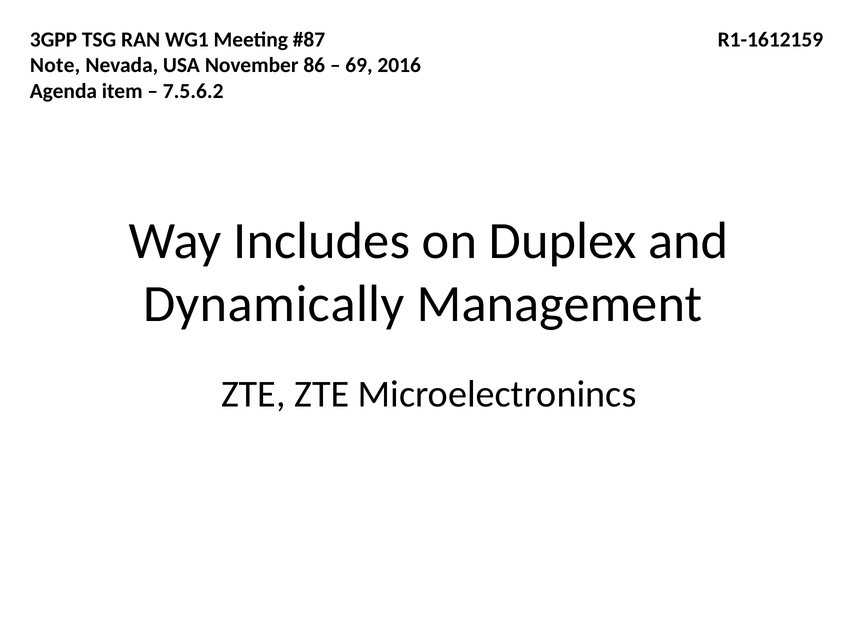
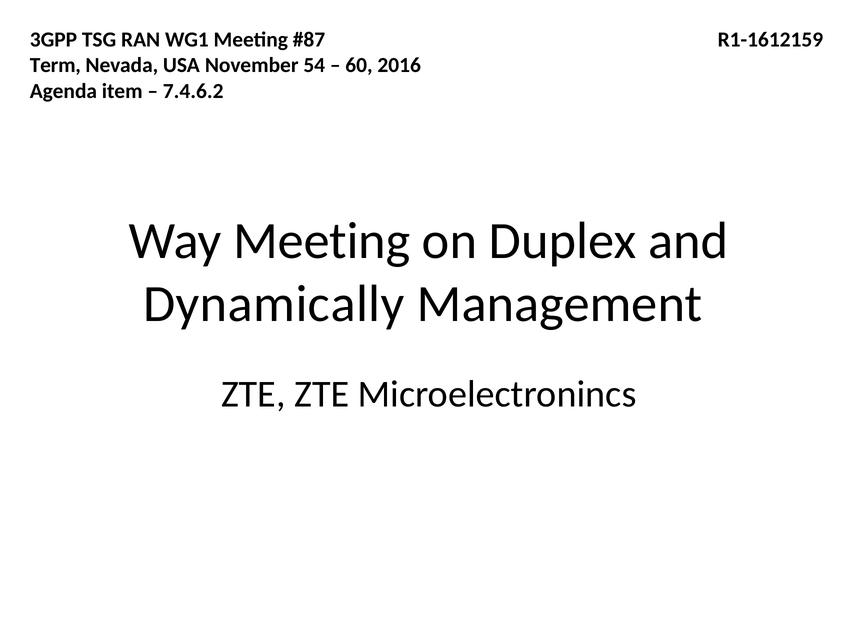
Note: Note -> Term (55, 65)
86: 86 -> 54 (314, 65)
69: 69 -> 60 (359, 65)
7.5.6.2: 7.5.6.2 -> 7.4.6.2 (193, 91)
Way Includes: Includes -> Meeting (322, 241)
